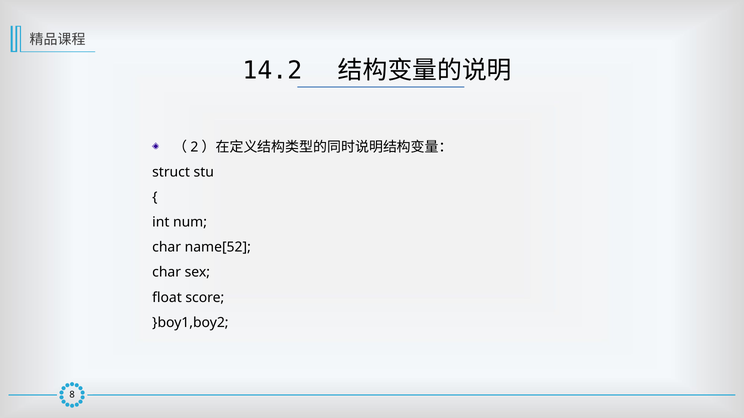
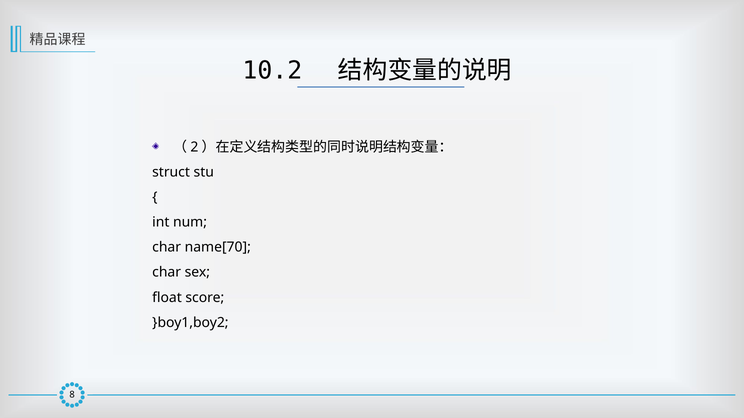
14.2: 14.2 -> 10.2 (272, 71)
name[52: name[52 -> name[70 (218, 248)
